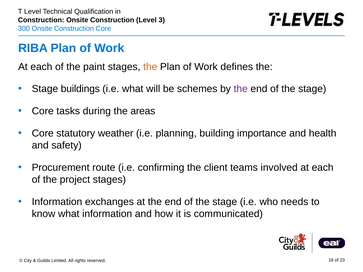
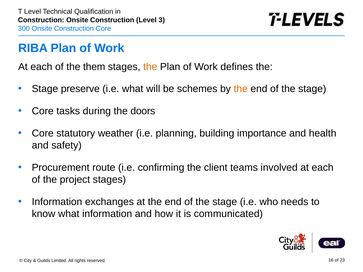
paint: paint -> them (94, 67)
buildings: buildings -> preserve (80, 89)
the colour: purple -> orange (241, 89)
areas: areas -> doors (143, 111)
